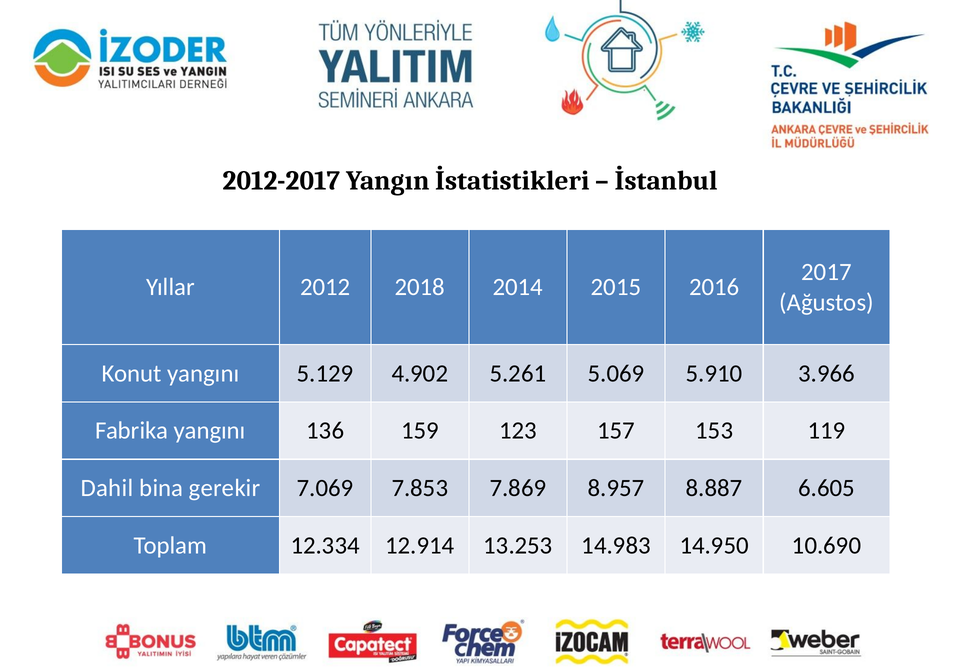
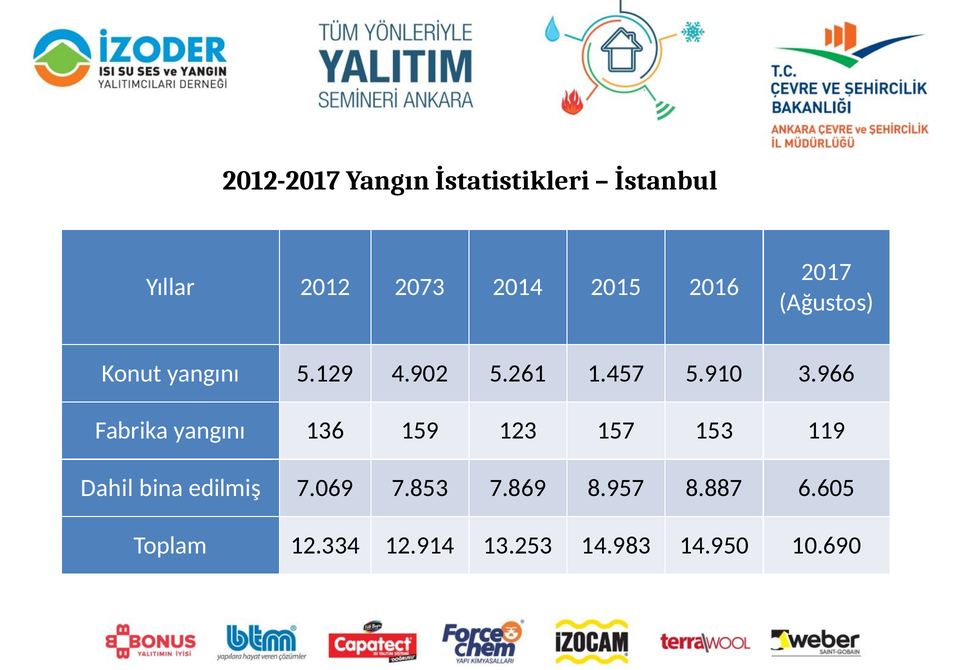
2018: 2018 -> 2073 (420, 287)
5.069: 5.069 -> 1.457 (616, 373)
gerekir: gerekir -> edilmiş (225, 488)
